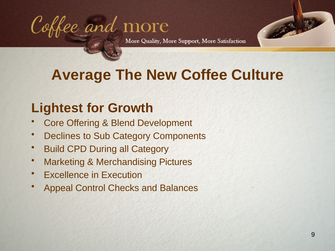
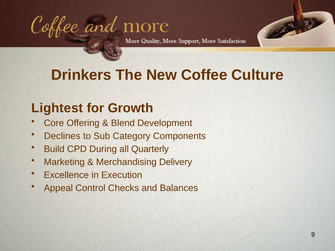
Average: Average -> Drinkers (81, 75)
all Category: Category -> Quarterly (150, 149)
Pictures: Pictures -> Delivery (176, 162)
